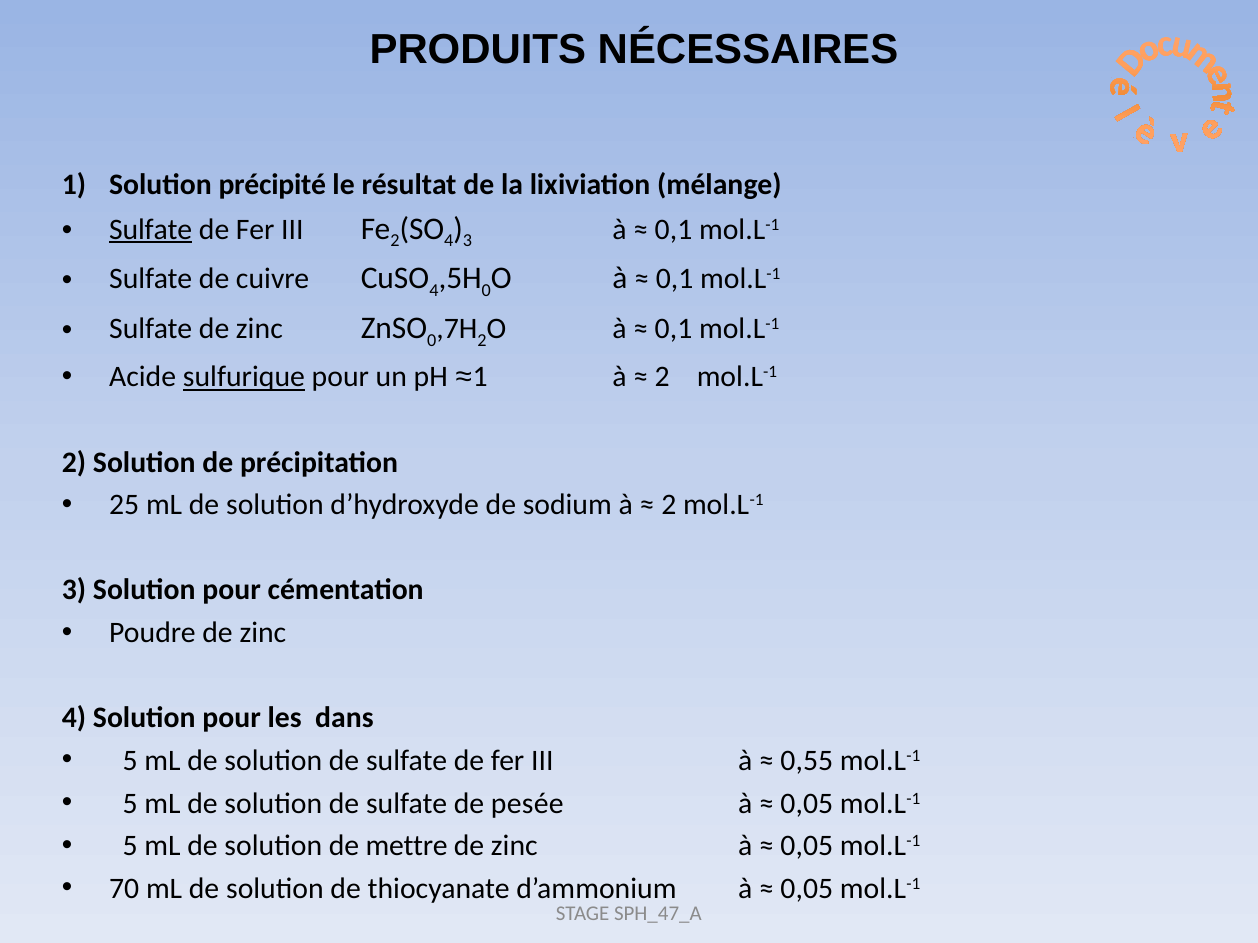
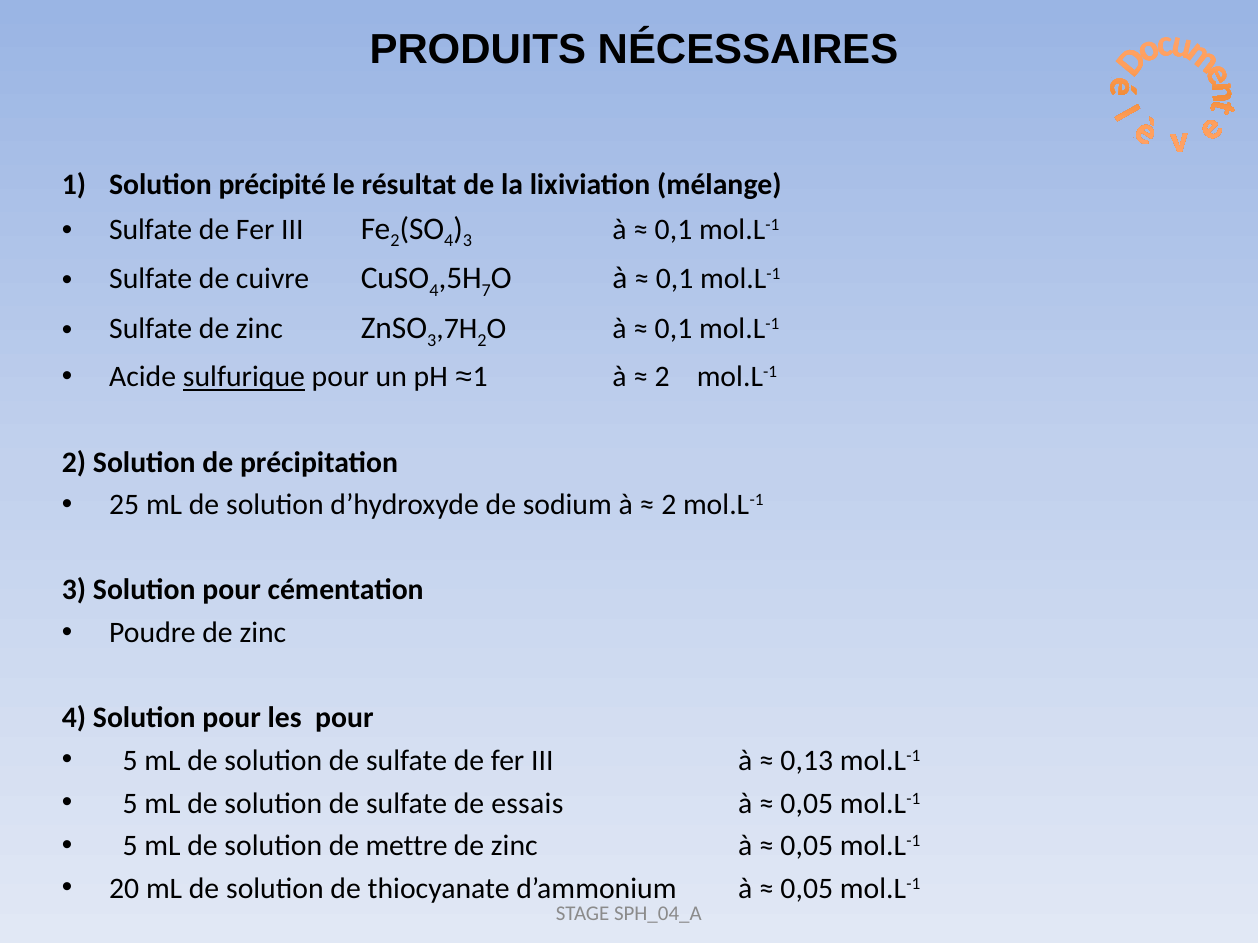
Sulfate underline: present -> none (151, 229)
0: 0 -> 7 (486, 291)
0: 0 -> 3 (432, 341)
les dans: dans -> pour (345, 718)
0,55: 0,55 -> 0,13 (807, 761)
pesée: pesée -> essais (527, 804)
70: 70 -> 20 (124, 889)
SPH_47_A: SPH_47_A -> SPH_04_A (658, 914)
